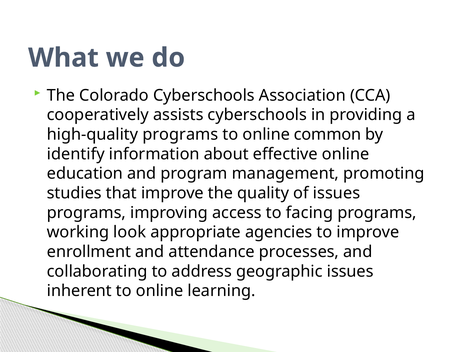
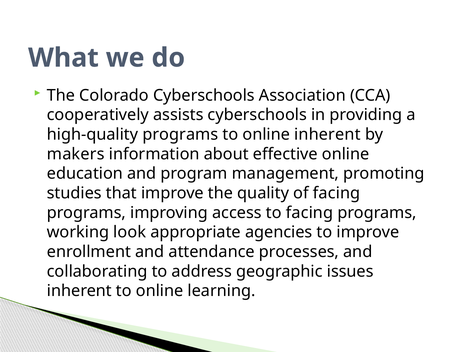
online common: common -> inherent (327, 134)
identify: identify -> makers (76, 154)
of issues: issues -> facing (337, 193)
